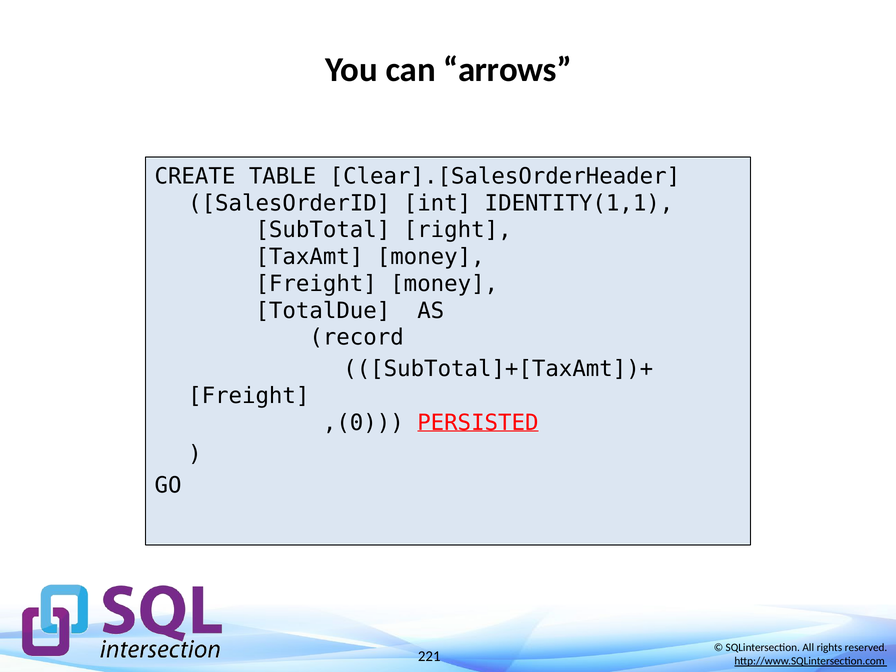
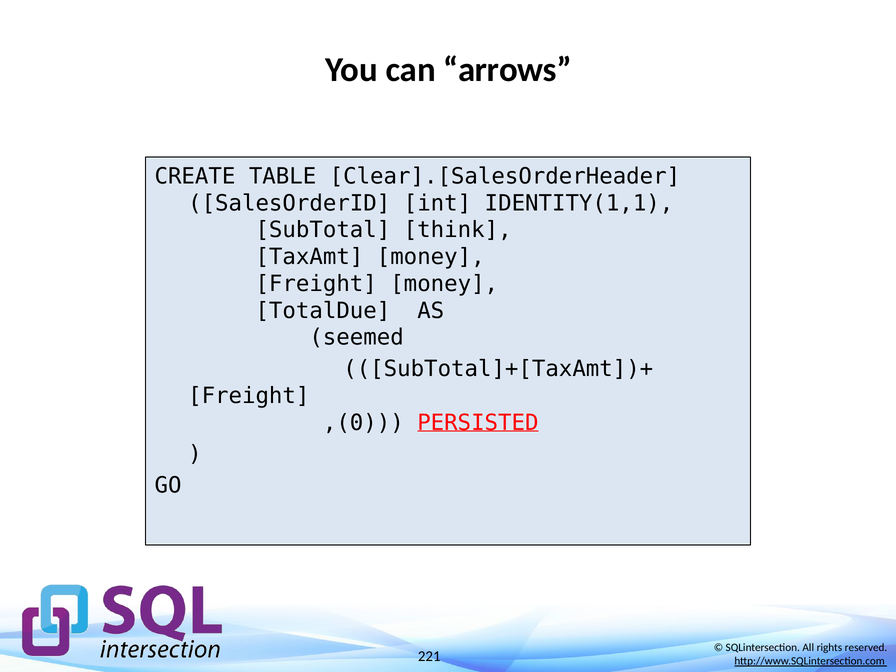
right: right -> think (458, 230)
record: record -> seemed (357, 338)
